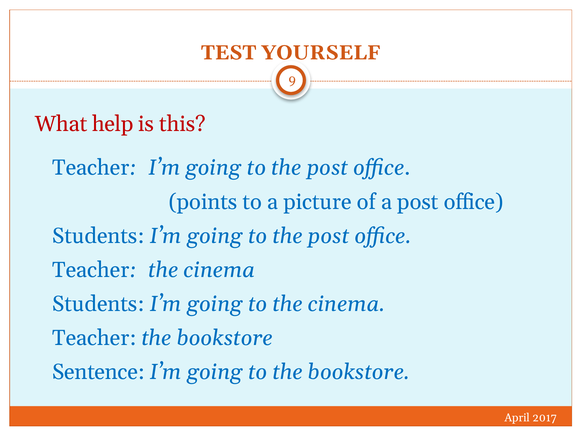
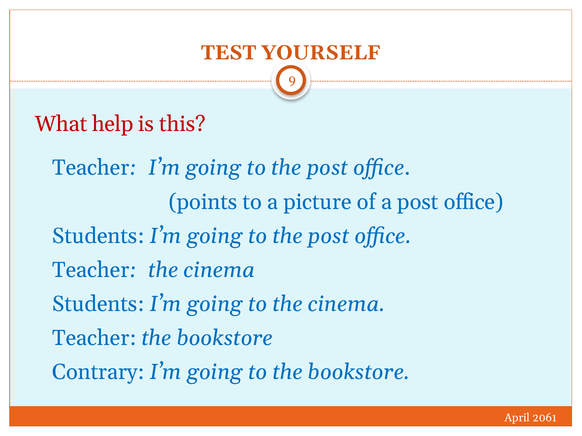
Sentence: Sentence -> Contrary (98, 372)
2017: 2017 -> 2061 (545, 418)
